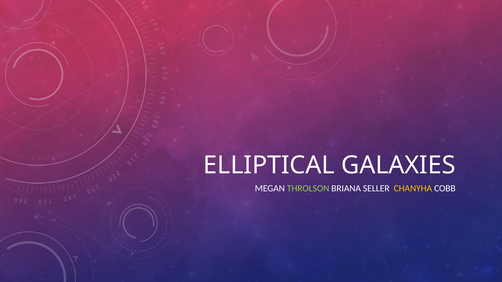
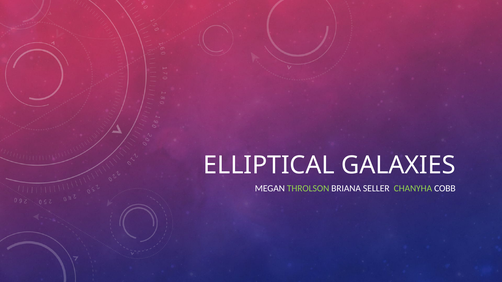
CHANYHA colour: yellow -> light green (413, 189)
